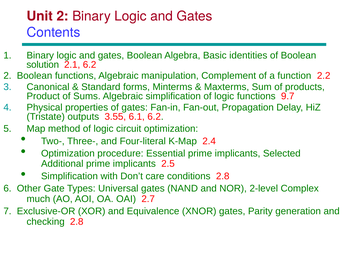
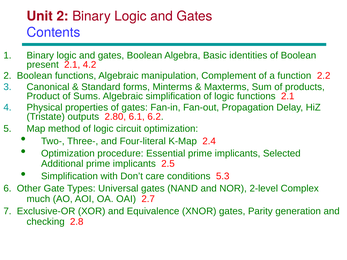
solution: solution -> present (43, 65)
2.1 6.2: 6.2 -> 4.2 (90, 65)
functions 9.7: 9.7 -> 2.1 (288, 96)
3.55: 3.55 -> 2.80 (115, 117)
conditions 2.8: 2.8 -> 5.3 (223, 176)
